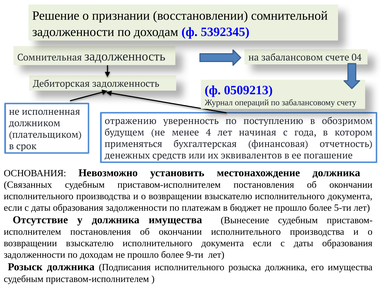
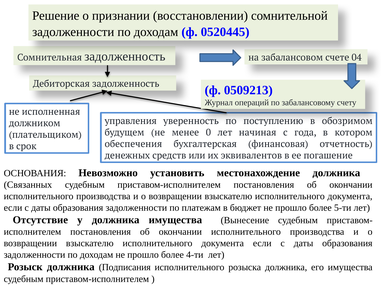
5392345: 5392345 -> 0520445 (225, 32)
отражению: отражению -> управления (131, 121)
4: 4 -> 0 (208, 132)
применяться: применяться -> обеспечения (133, 144)
9-ти: 9-ти -> 4-ти (195, 254)
